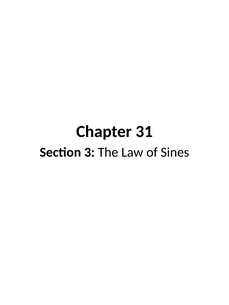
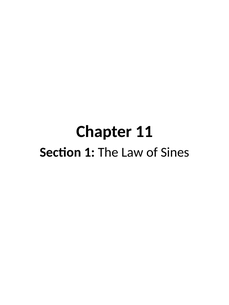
31: 31 -> 11 (144, 132)
3: 3 -> 1 (89, 152)
